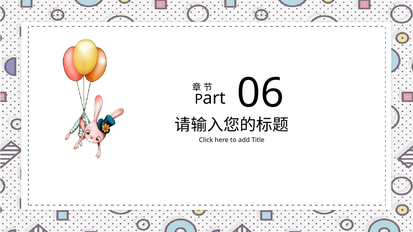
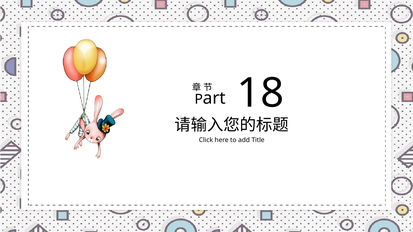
06: 06 -> 18 (260, 93)
